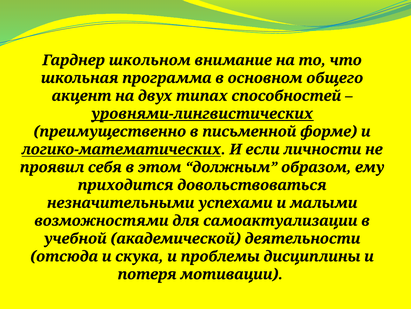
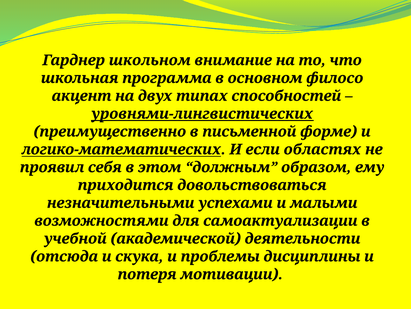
общего: общего -> филосо (335, 78)
личности: личности -> областях (322, 149)
